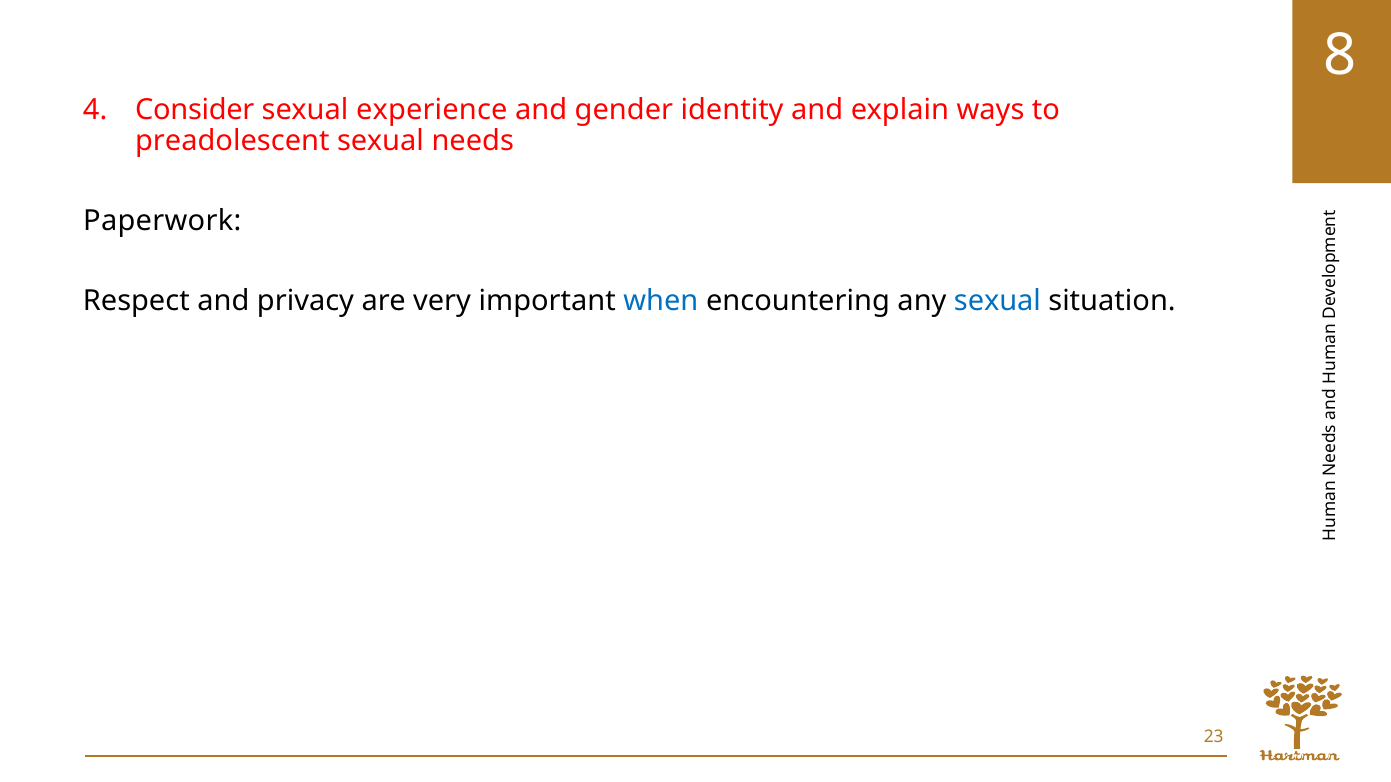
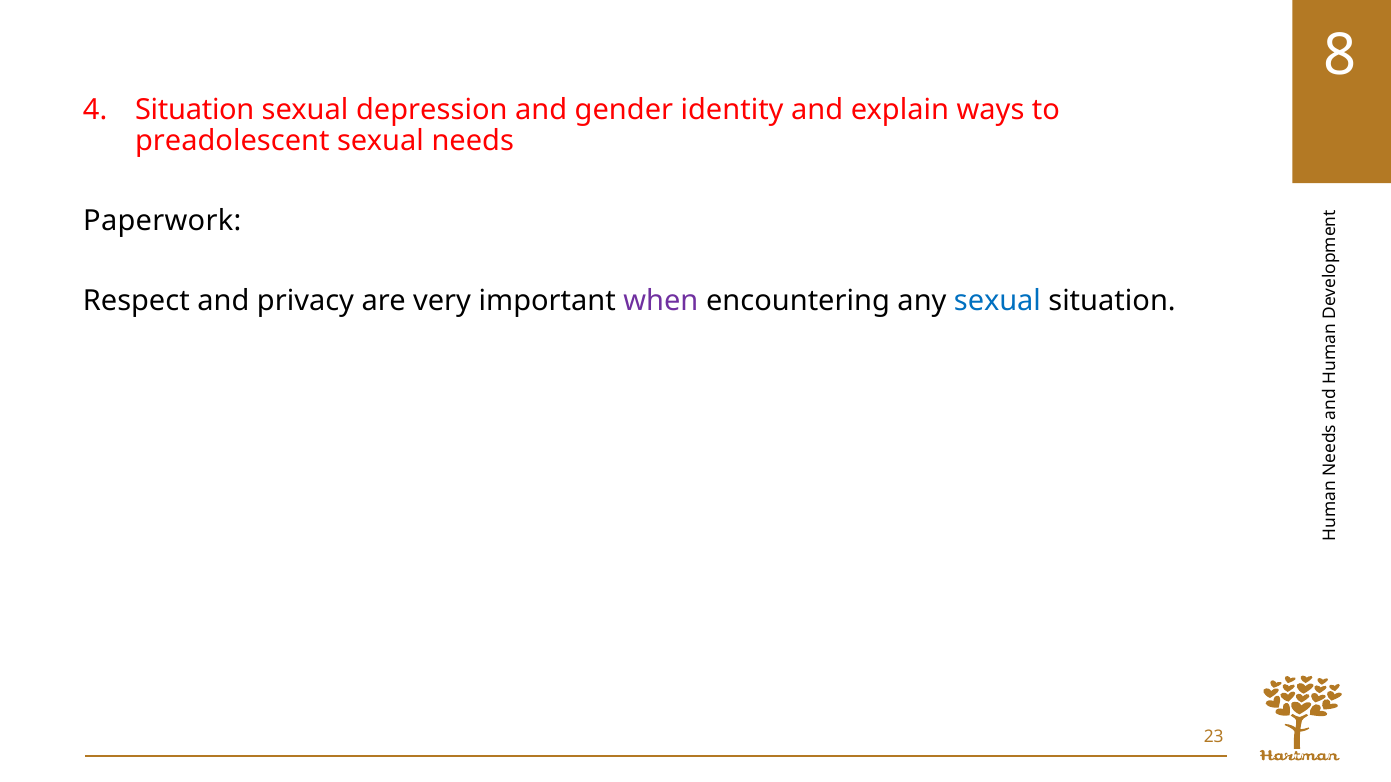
Consider: Consider -> Situation (195, 110)
experience: experience -> depression (432, 110)
when colour: blue -> purple (661, 301)
